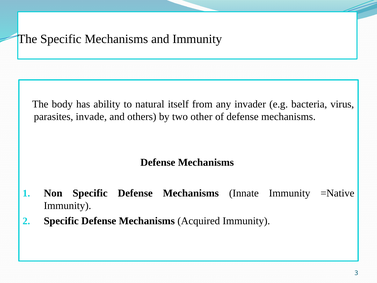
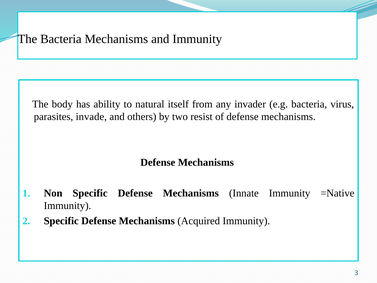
The Specific: Specific -> Bacteria (61, 39)
other: other -> resist (202, 117)
